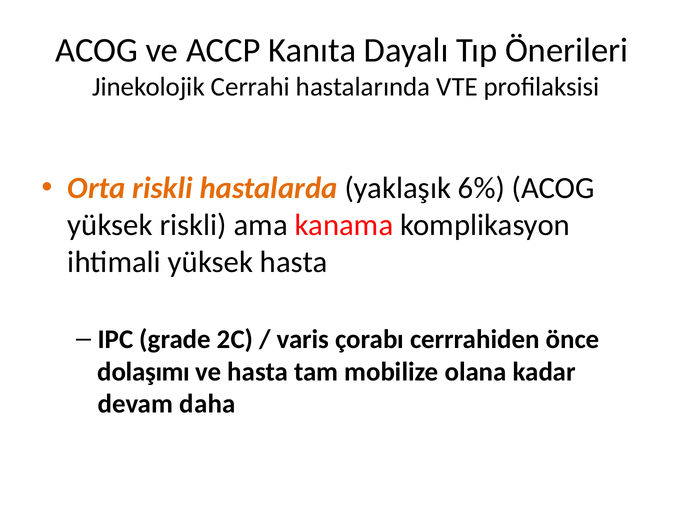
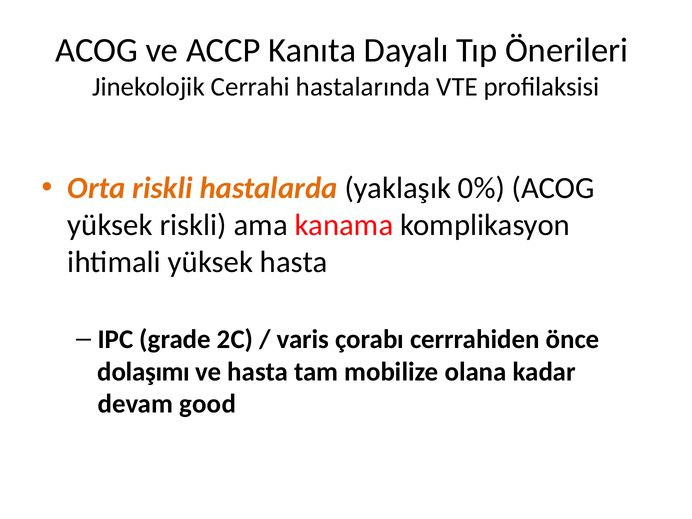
6%: 6% -> 0% (481, 188)
daha: daha -> good (208, 404)
